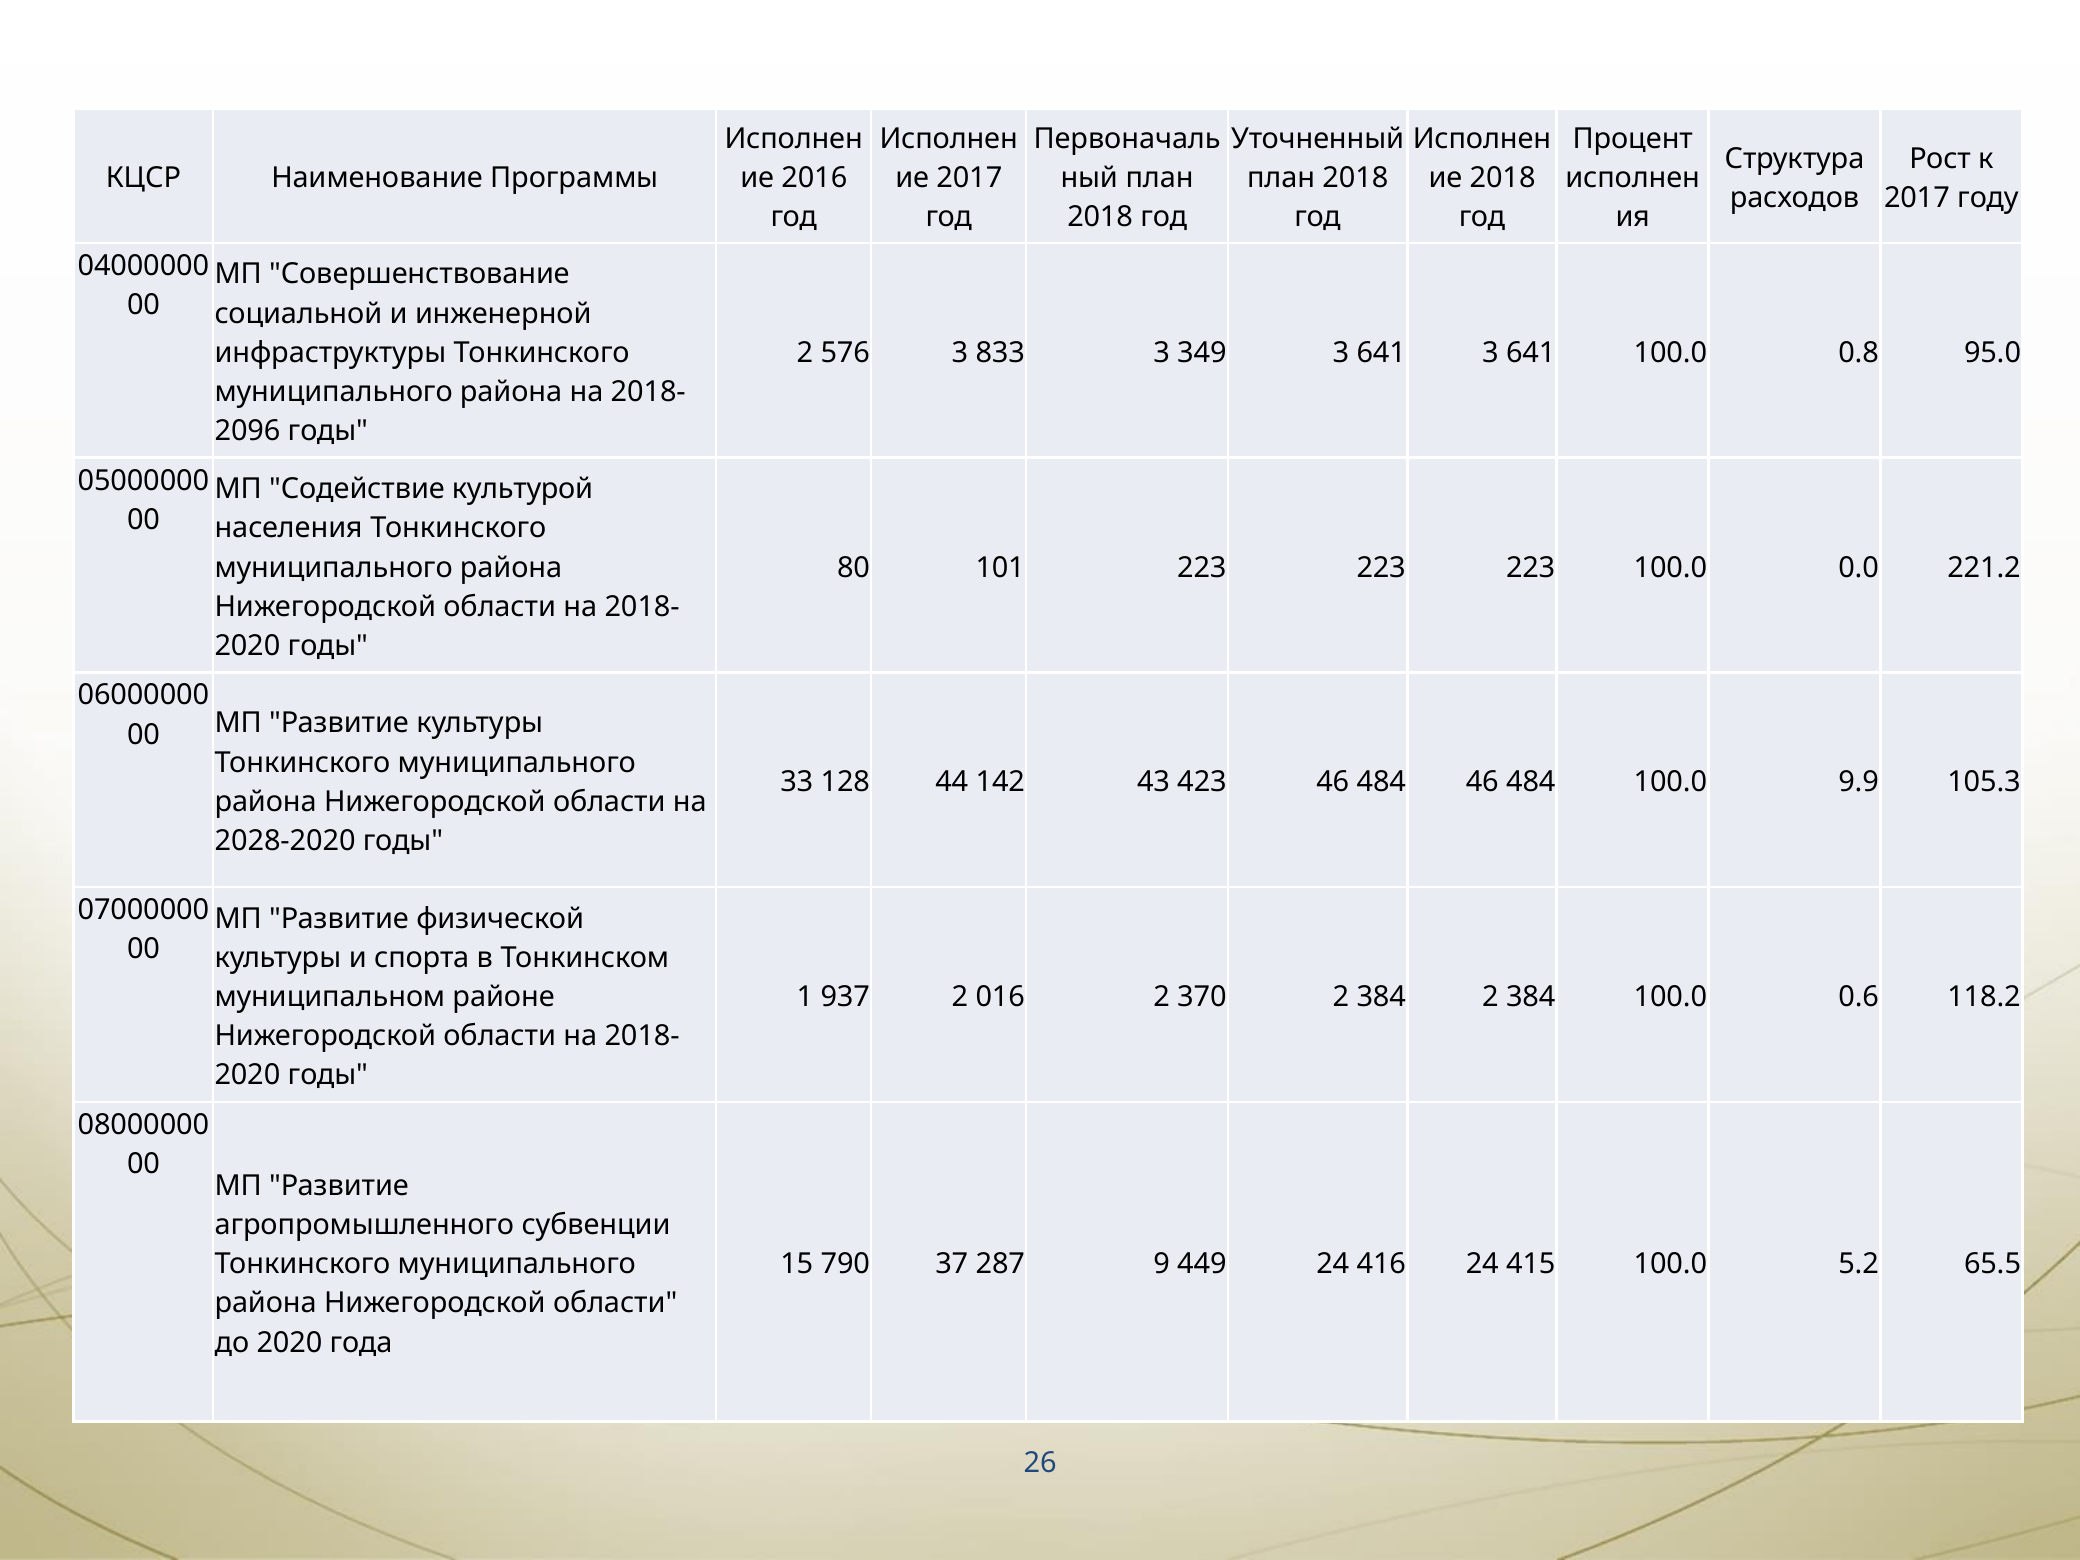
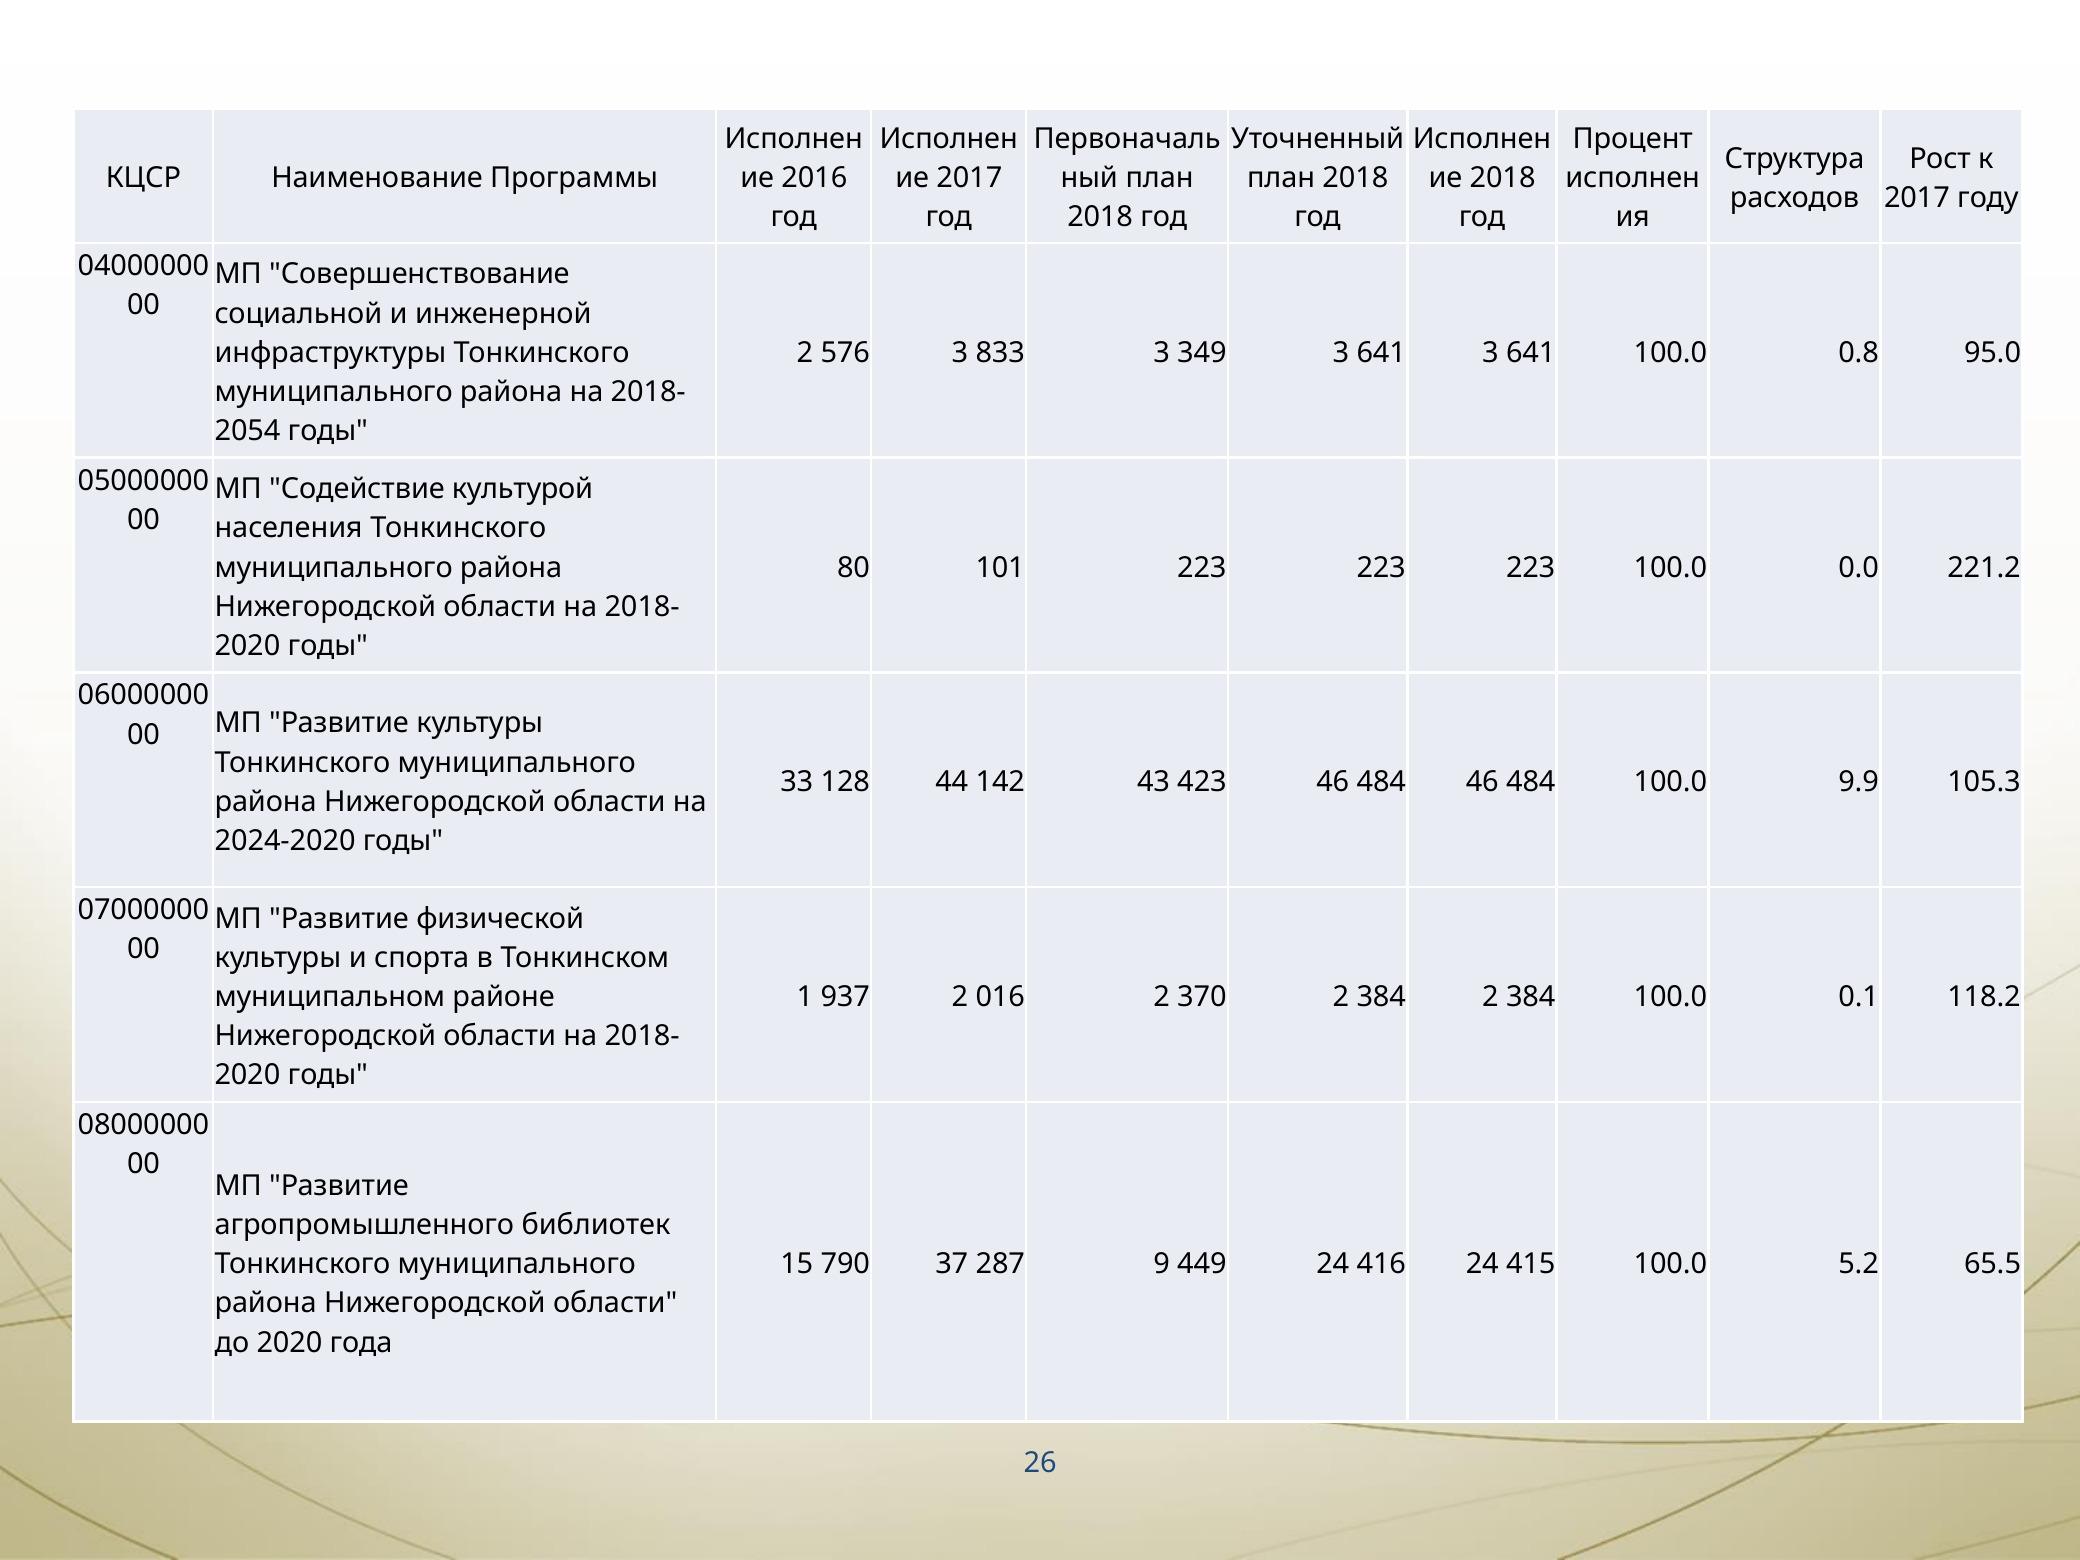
2096: 2096 -> 2054 (248, 431)
2028-2020: 2028-2020 -> 2024-2020 (285, 841)
0.6: 0.6 -> 0.1 (1859, 997)
субвенции: субвенции -> библиотек (596, 1225)
